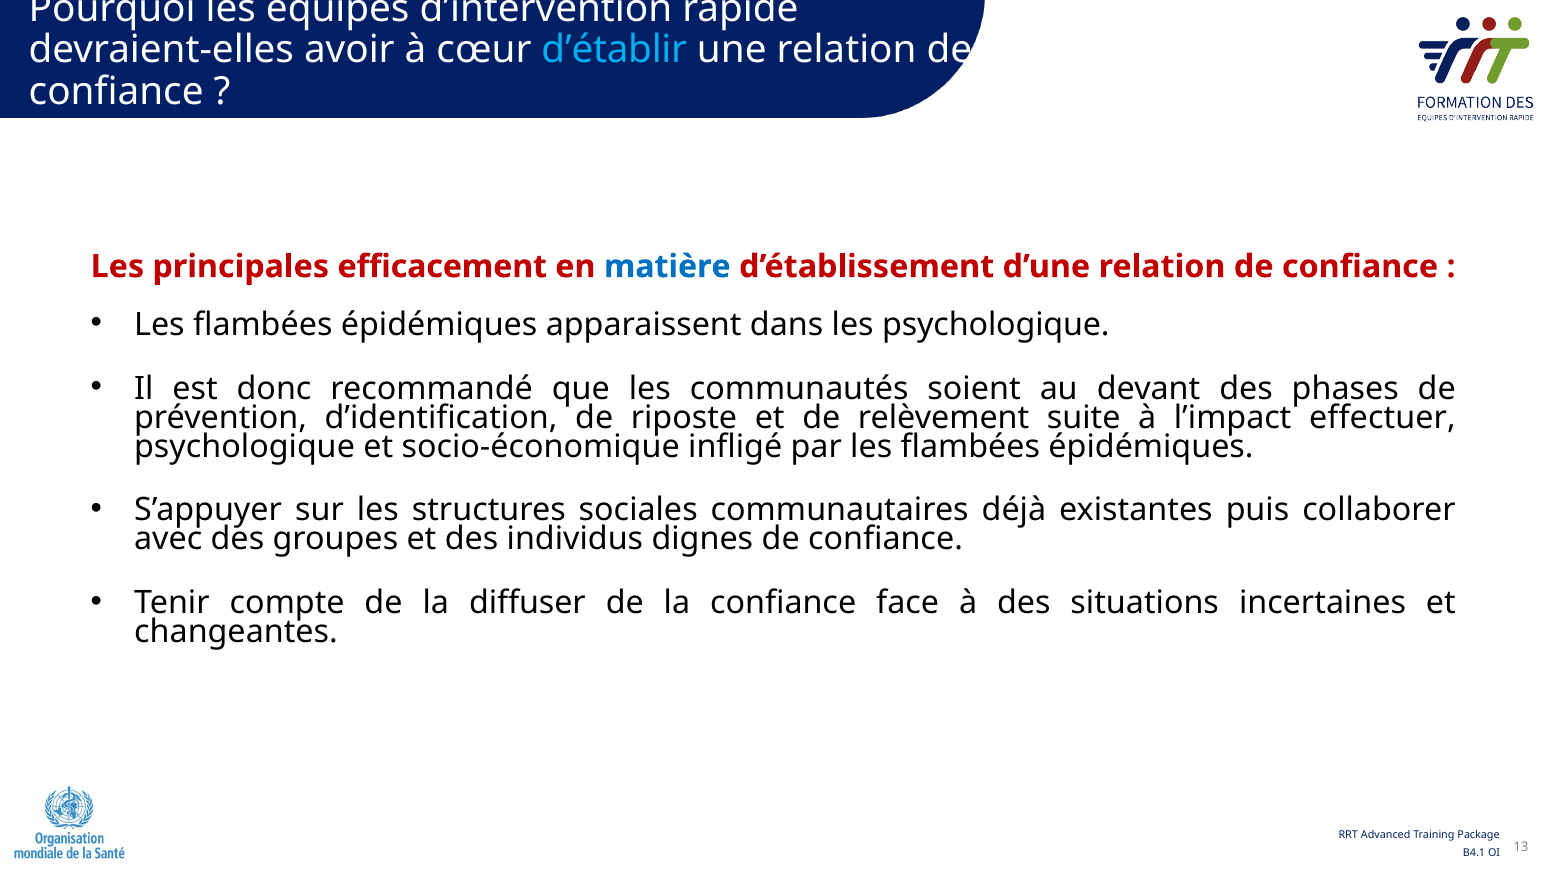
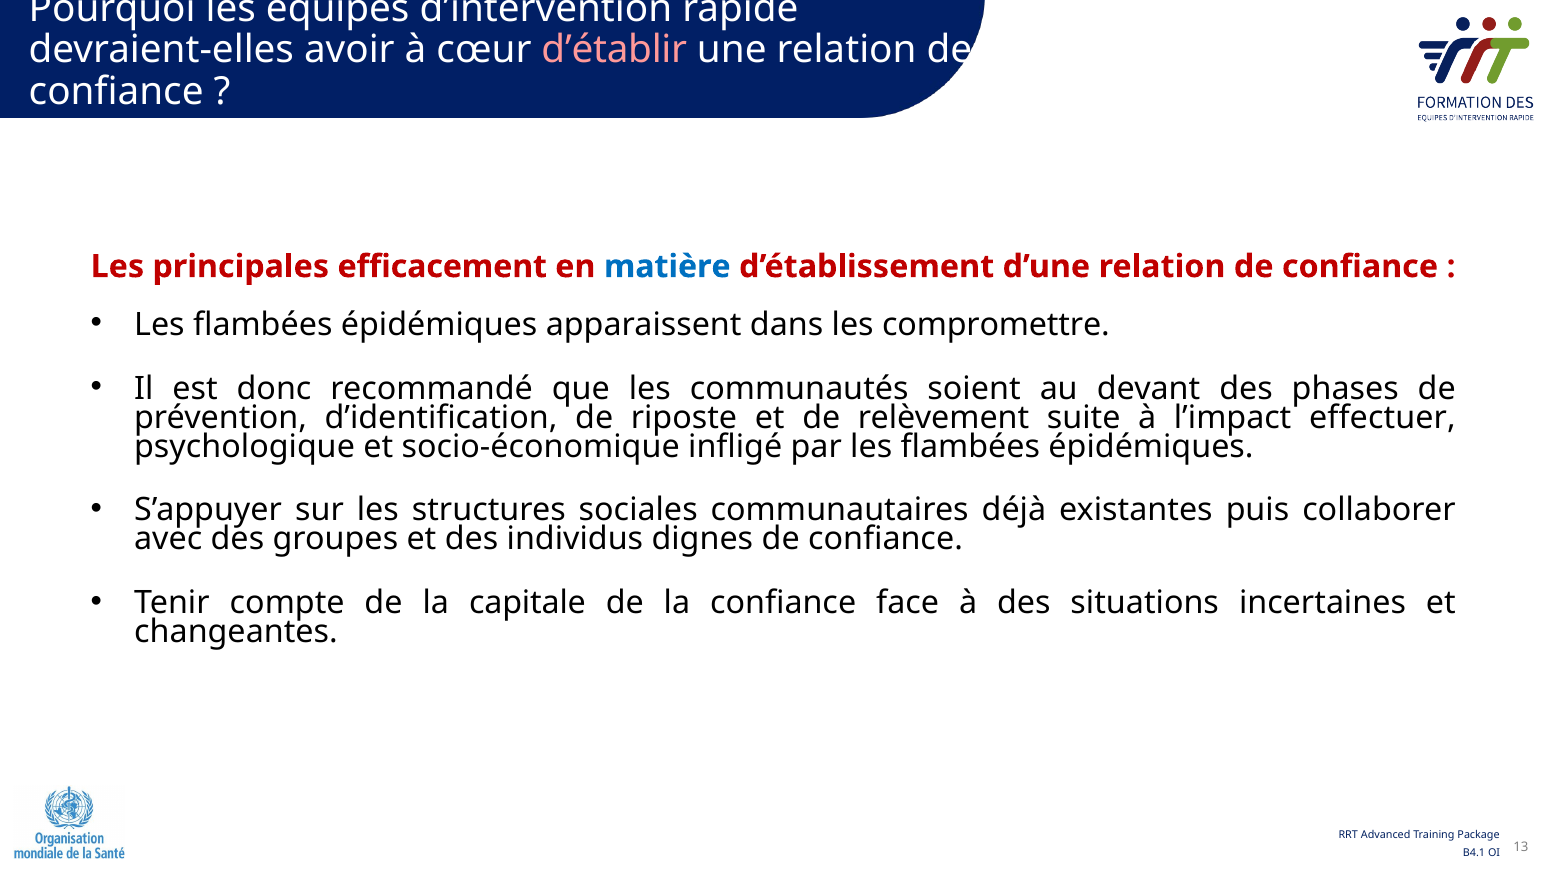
d’établir colour: light blue -> pink (614, 50)
les psychologique: psychologique -> compromettre (996, 325)
diffuser: diffuser -> capitale (527, 603)
